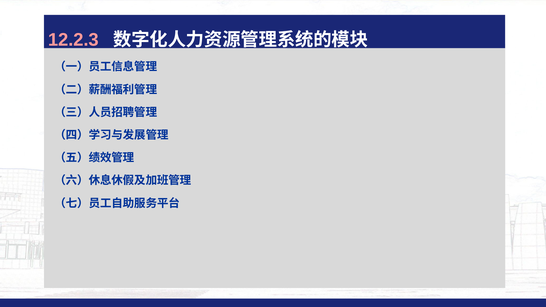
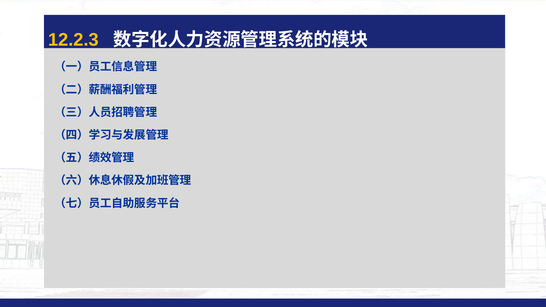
12.2.3 colour: pink -> yellow (73, 40)
